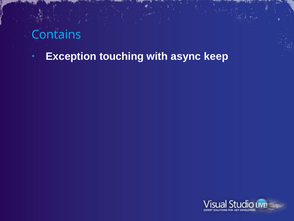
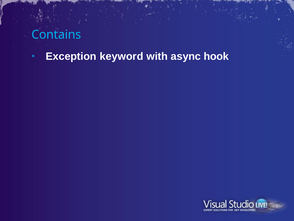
touching: touching -> keyword (121, 56)
keep: keep -> hook (216, 56)
